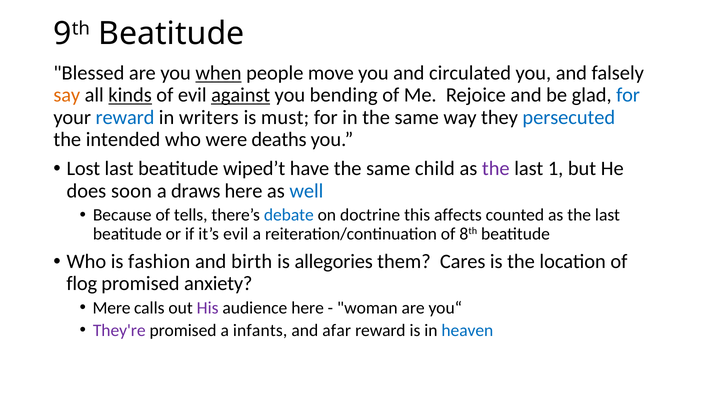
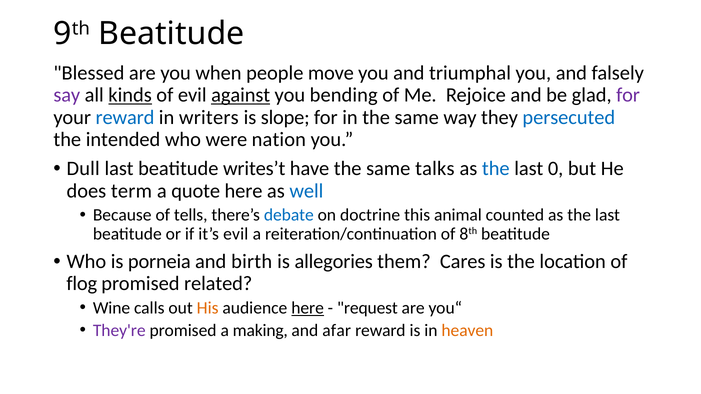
when underline: present -> none (218, 73)
circulated: circulated -> triumphal (470, 73)
say colour: orange -> purple (67, 95)
for colour: blue -> purple (628, 95)
must: must -> slope (285, 117)
deaths: deaths -> nation (279, 139)
Lost: Lost -> Dull (83, 169)
wiped’t: wiped’t -> writes’t (254, 169)
child: child -> talks (435, 169)
the colour: purple -> blue (496, 169)
1: 1 -> 0 (556, 169)
soon: soon -> term (131, 191)
draws: draws -> quote (196, 191)
affects: affects -> animal (458, 215)
fashion: fashion -> porneia (159, 262)
anxiety: anxiety -> related (218, 284)
Mere: Mere -> Wine (112, 308)
His colour: purple -> orange (208, 308)
here underline: none -> present (308, 308)
woman: woman -> request (367, 308)
infants: infants -> making (260, 331)
heaven colour: blue -> orange (467, 331)
